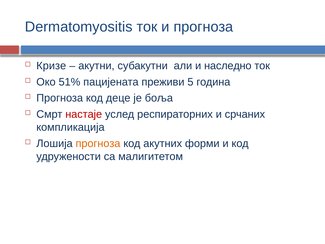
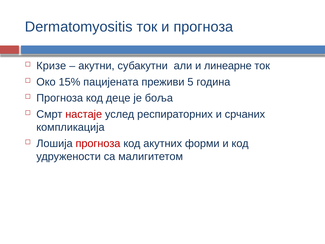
наследно: наследно -> линеарне (228, 66)
51%: 51% -> 15% (69, 82)
прогноза colour: orange -> red (98, 143)
